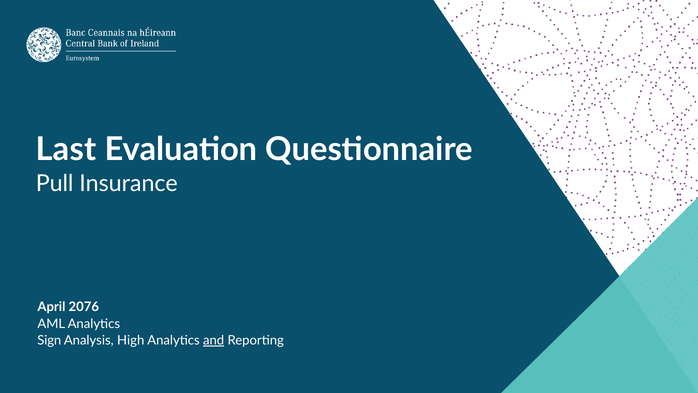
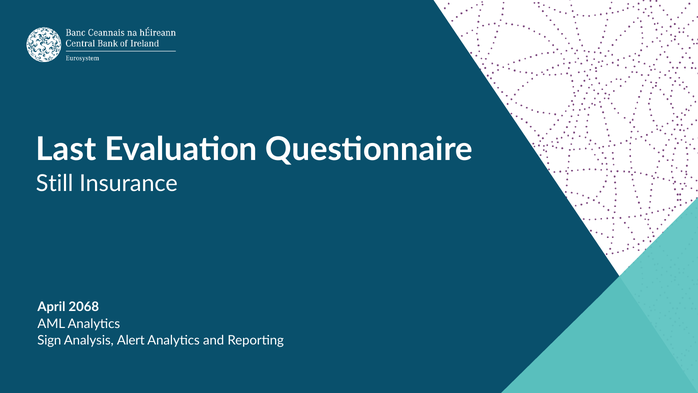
Pull: Pull -> Still (55, 183)
2076: 2076 -> 2068 (84, 306)
High: High -> Alert (131, 340)
and underline: present -> none (214, 340)
